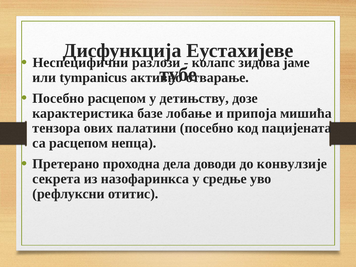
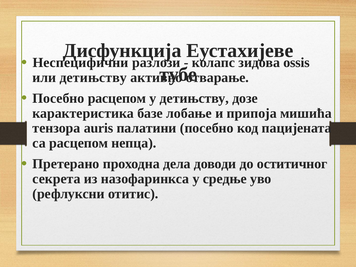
јаме: јаме -> ossis (297, 63)
или tympanicus: tympanicus -> детињству (93, 78)
ових: ових -> auris (98, 128)
конвулзије: конвулзије -> оститичног (292, 164)
